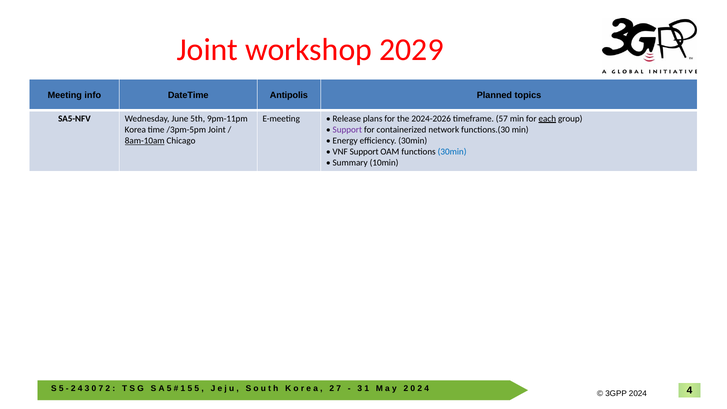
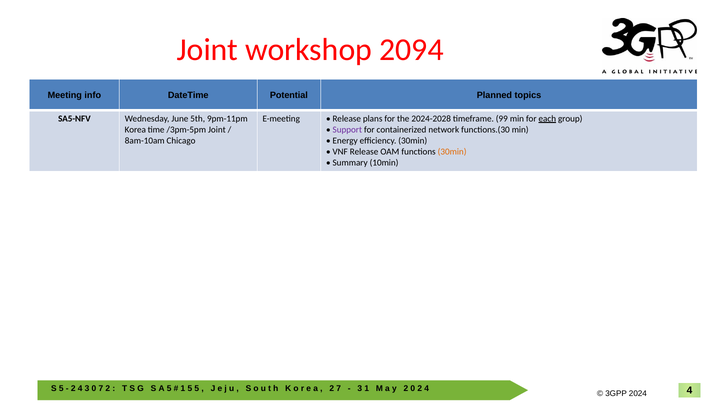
2029: 2029 -> 2094 (411, 50)
Antipolis: Antipolis -> Potential (289, 95)
2024-2026: 2024-2026 -> 2024-2028 (431, 119)
57: 57 -> 99 (502, 119)
8am-10am underline: present -> none (145, 141)
VNF Support: Support -> Release (364, 152)
30min colour: blue -> orange (452, 152)
